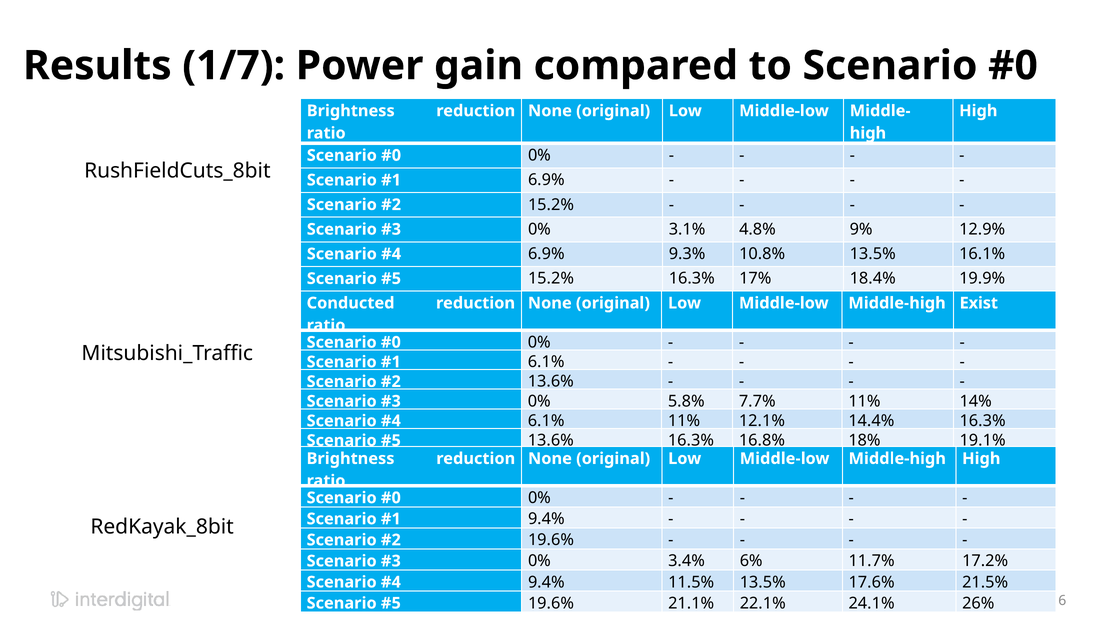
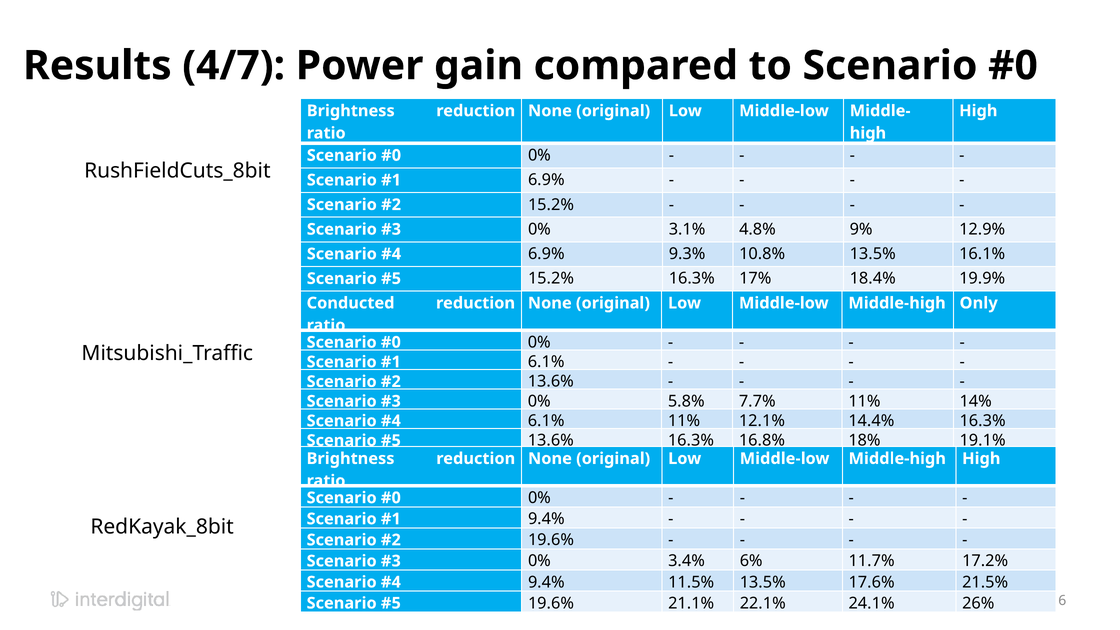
1/7: 1/7 -> 4/7 (234, 66)
Exist: Exist -> Only (979, 303)
